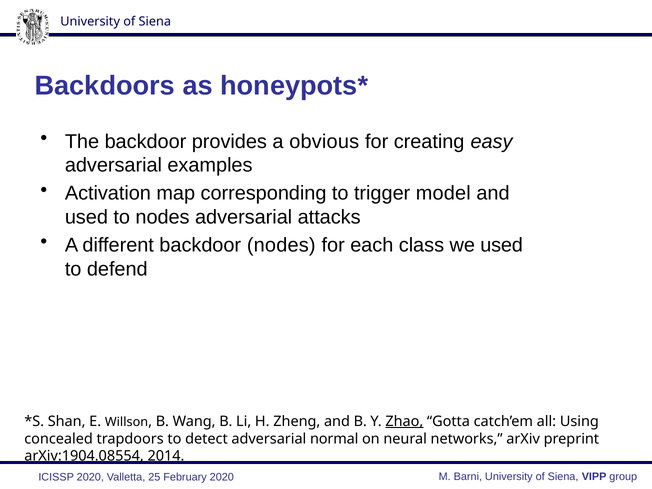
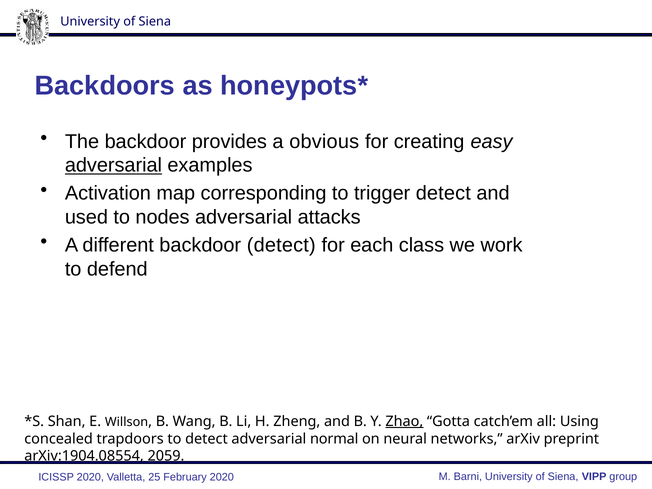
adversarial underline: none -> present (113, 165)
trigger model: model -> detect (443, 193)
backdoor nodes: nodes -> detect (281, 245)
we used: used -> work (502, 245)
2014: 2014 -> 2059 (166, 456)
